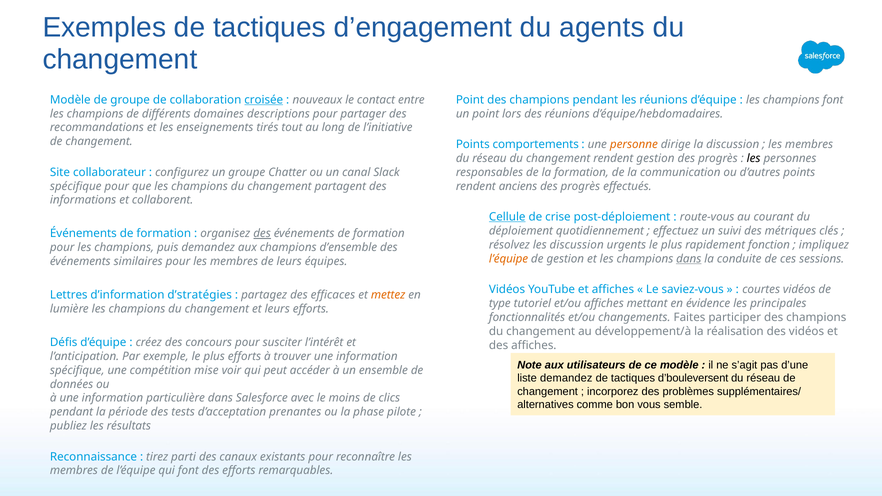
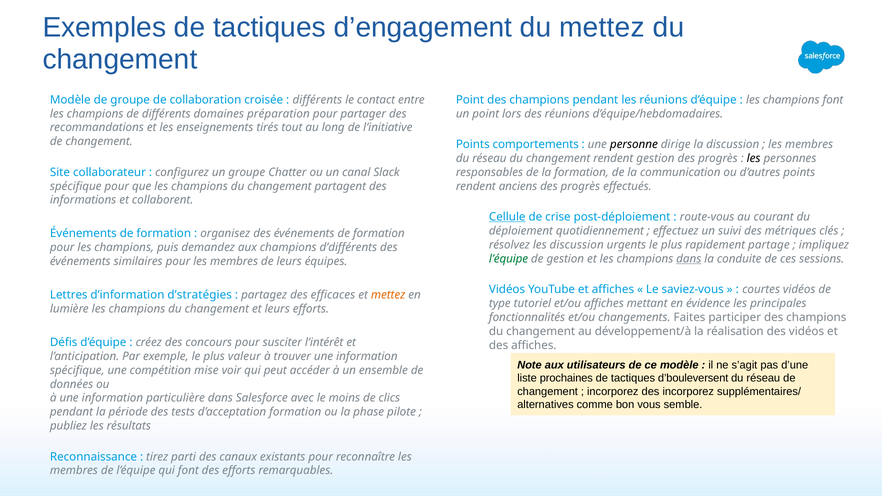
du agents: agents -> mettez (602, 27)
croisée underline: present -> none (264, 100)
nouveaux: nouveaux -> différents (317, 100)
descriptions: descriptions -> préparation (278, 114)
personne colour: orange -> black (634, 144)
des underline: present -> none (262, 234)
fonction: fonction -> partage (769, 245)
d’ensemble: d’ensemble -> d’différents (348, 248)
l’équipe colour: orange -> green (509, 259)
plus efforts: efforts -> valeur (244, 356)
liste demandez: demandez -> prochaines (566, 378)
des problèmes: problèmes -> incorporez (688, 392)
d’acceptation prenantes: prenantes -> formation (295, 412)
